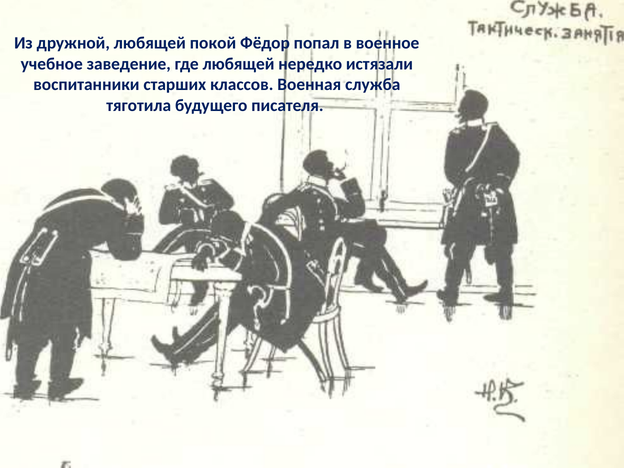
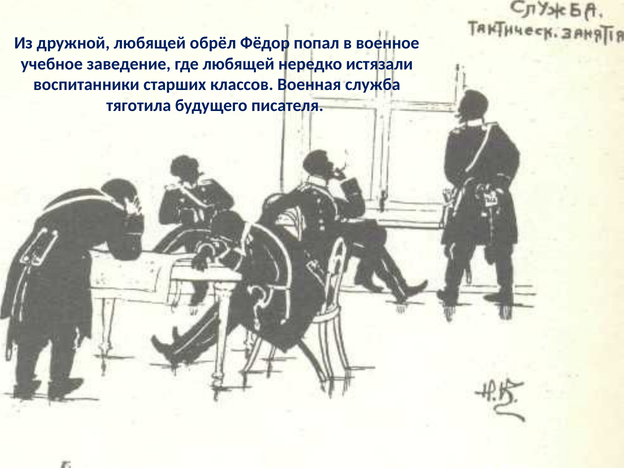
покой: покой -> обрёл (213, 43)
